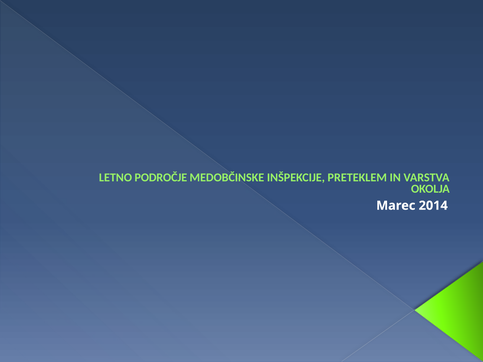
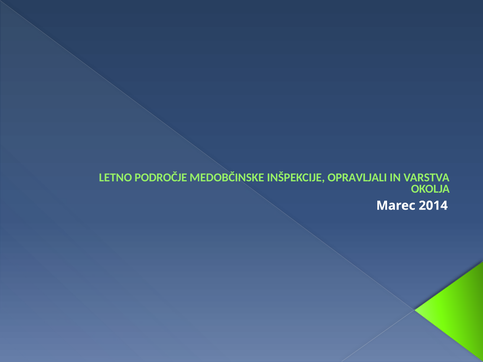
PRETEKLEM: PRETEKLEM -> OPRAVLJALI (357, 177)
